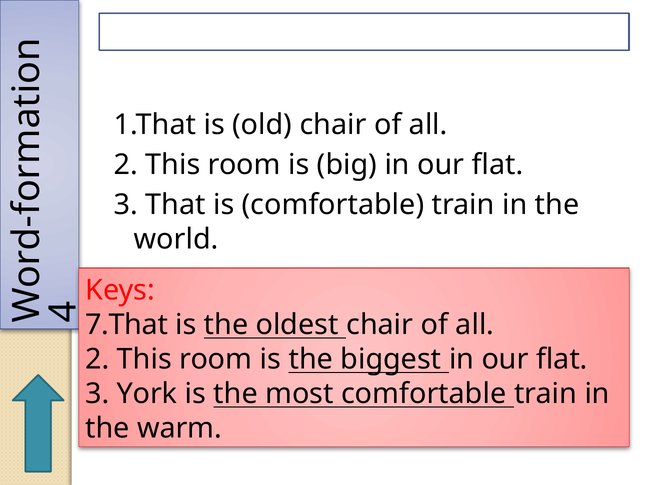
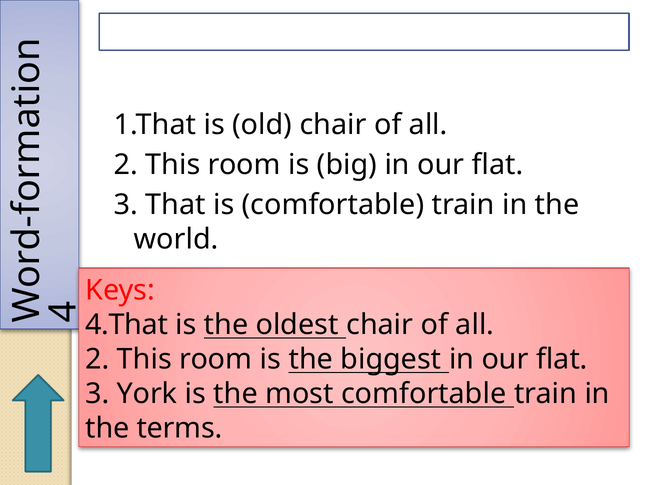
7.That: 7.That -> 4.That (127, 325)
warm: warm -> terms (180, 429)
